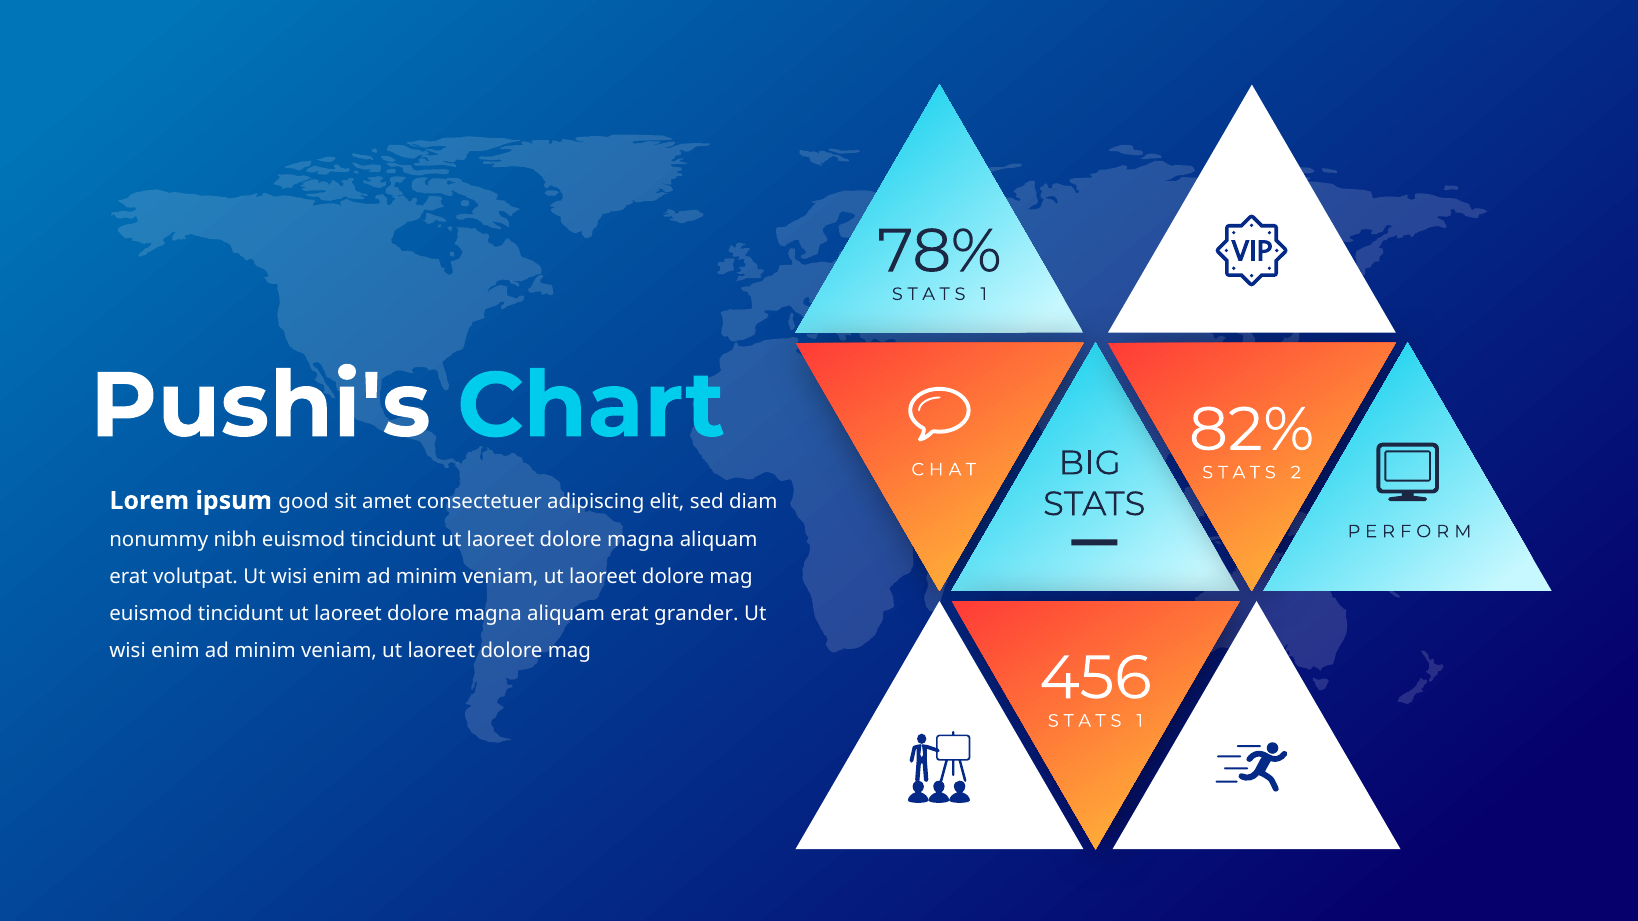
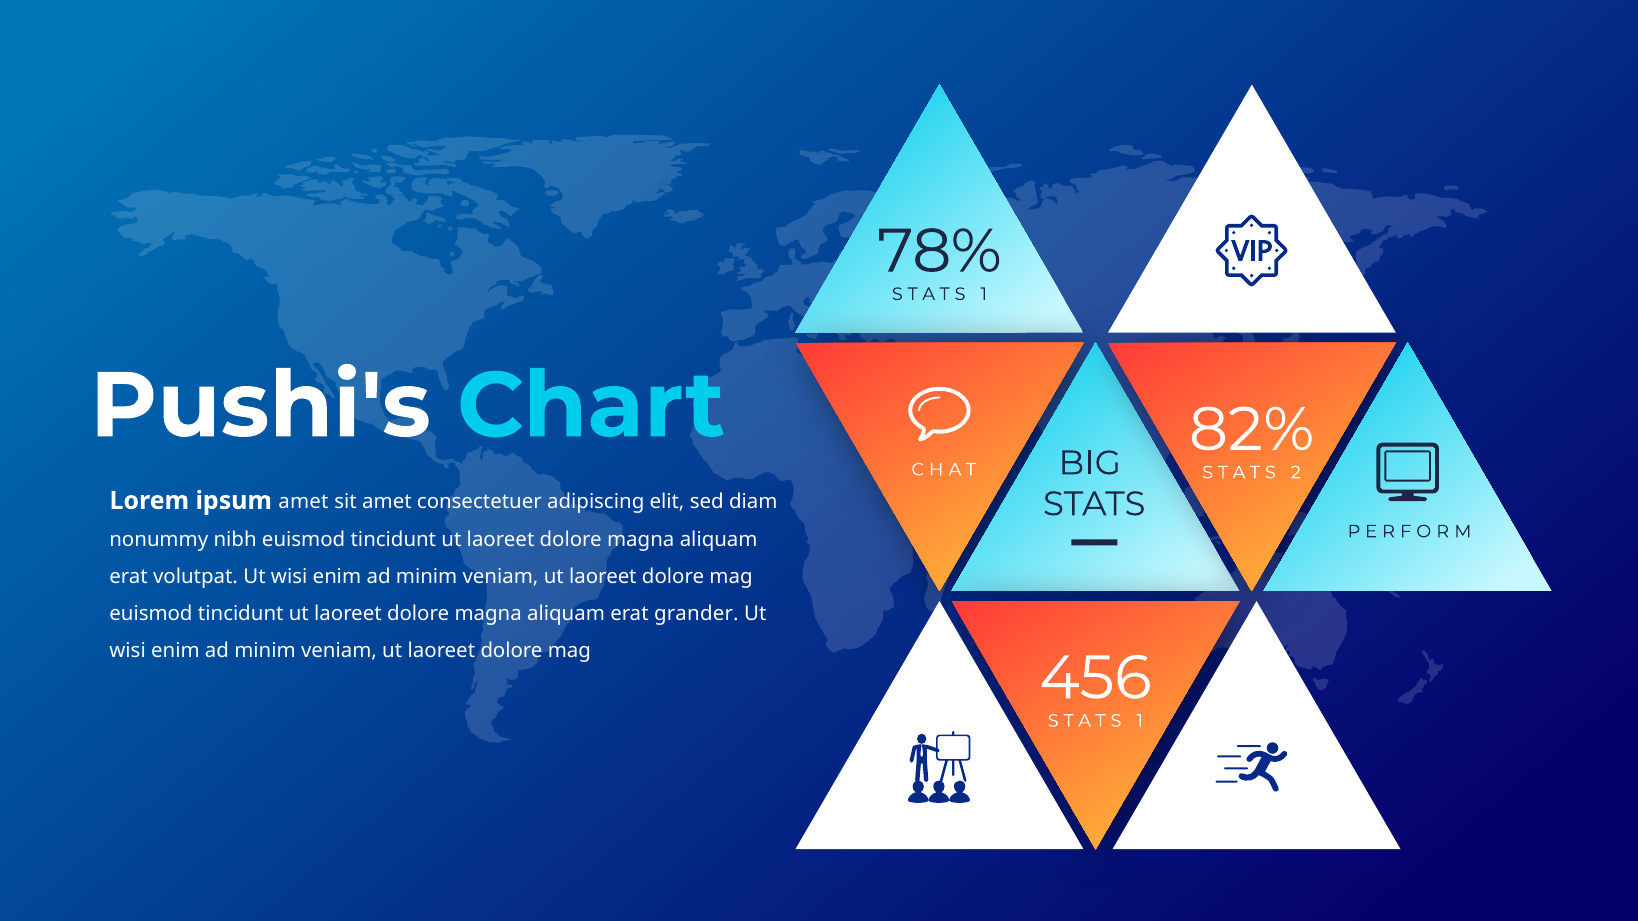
ipsum good: good -> amet (304, 502)
